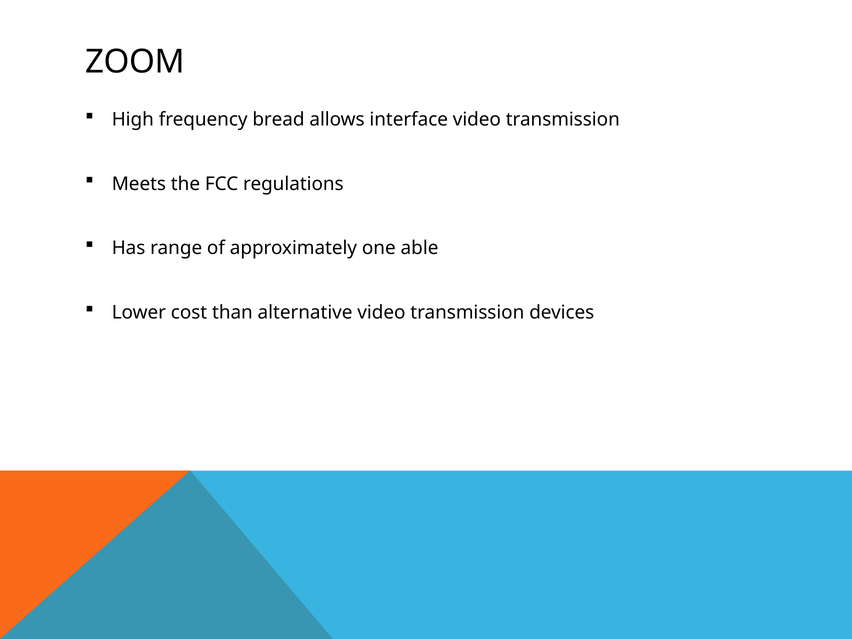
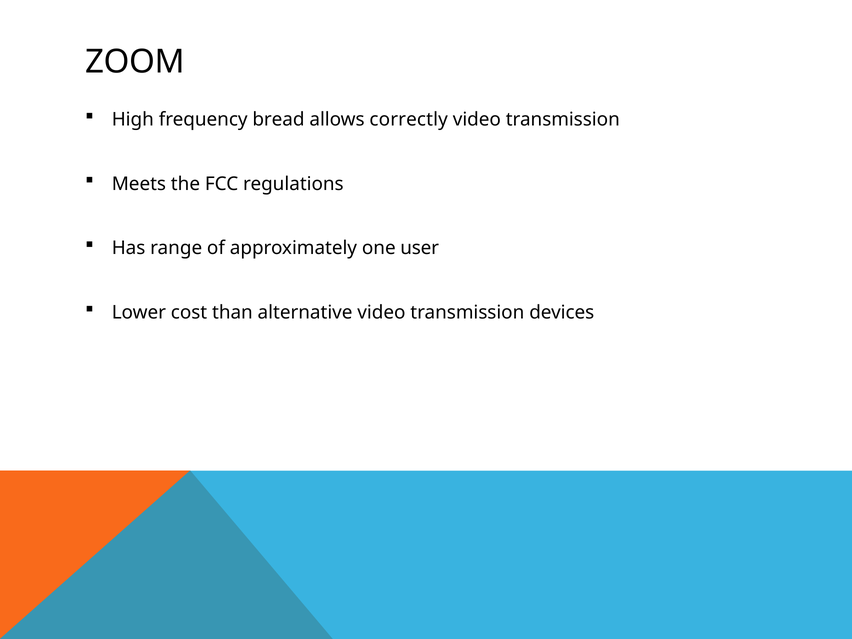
interface: interface -> correctly (409, 119)
able: able -> user (420, 248)
